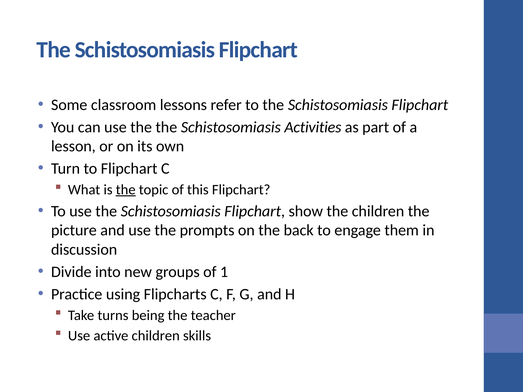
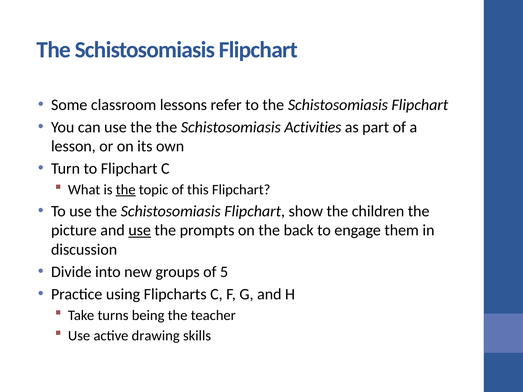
use underline: none -> present (140, 231)
1: 1 -> 5 (224, 272)
active children: children -> drawing (156, 336)
